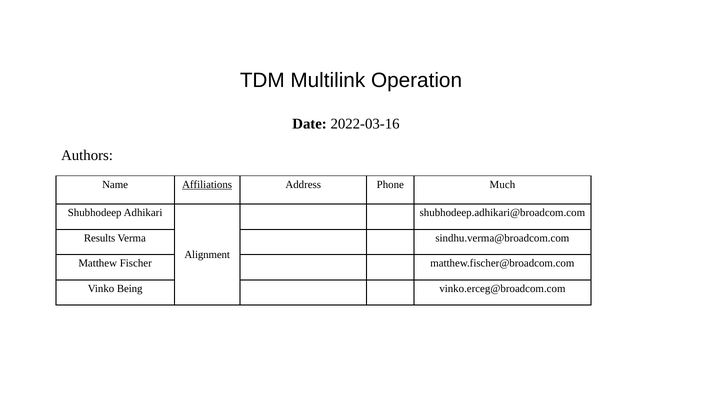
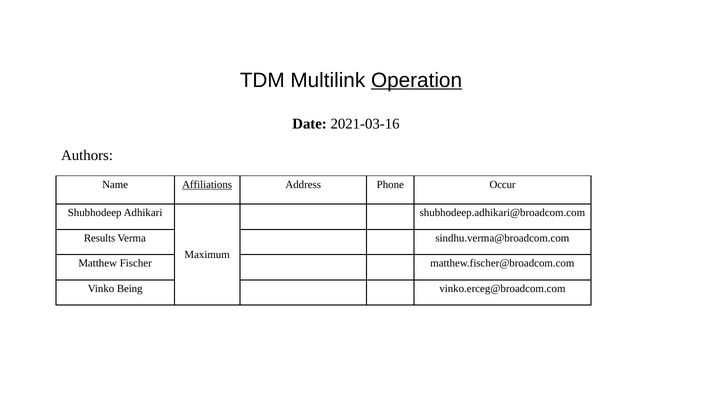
Operation underline: none -> present (417, 80)
2022-03-16: 2022-03-16 -> 2021-03-16 (365, 124)
Much: Much -> Occur (503, 185)
Alignment: Alignment -> Maximum (207, 255)
